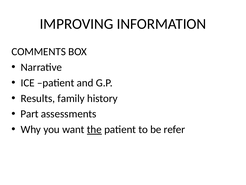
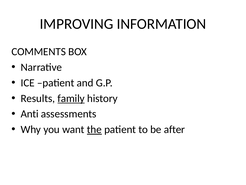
family underline: none -> present (71, 98)
Part: Part -> Anti (30, 114)
refer: refer -> after (174, 129)
